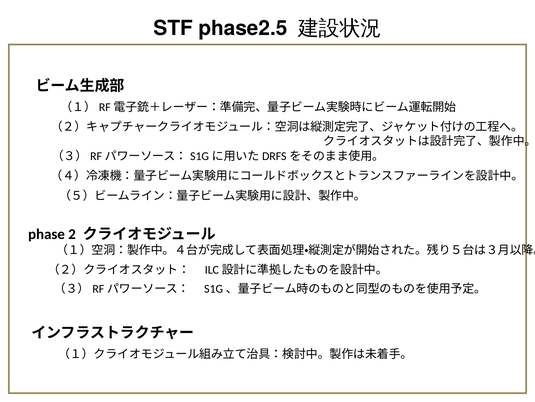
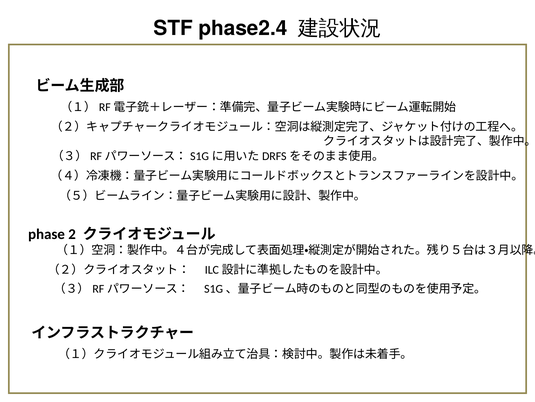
phase2.5: phase2.5 -> phase2.4 (243, 28)
